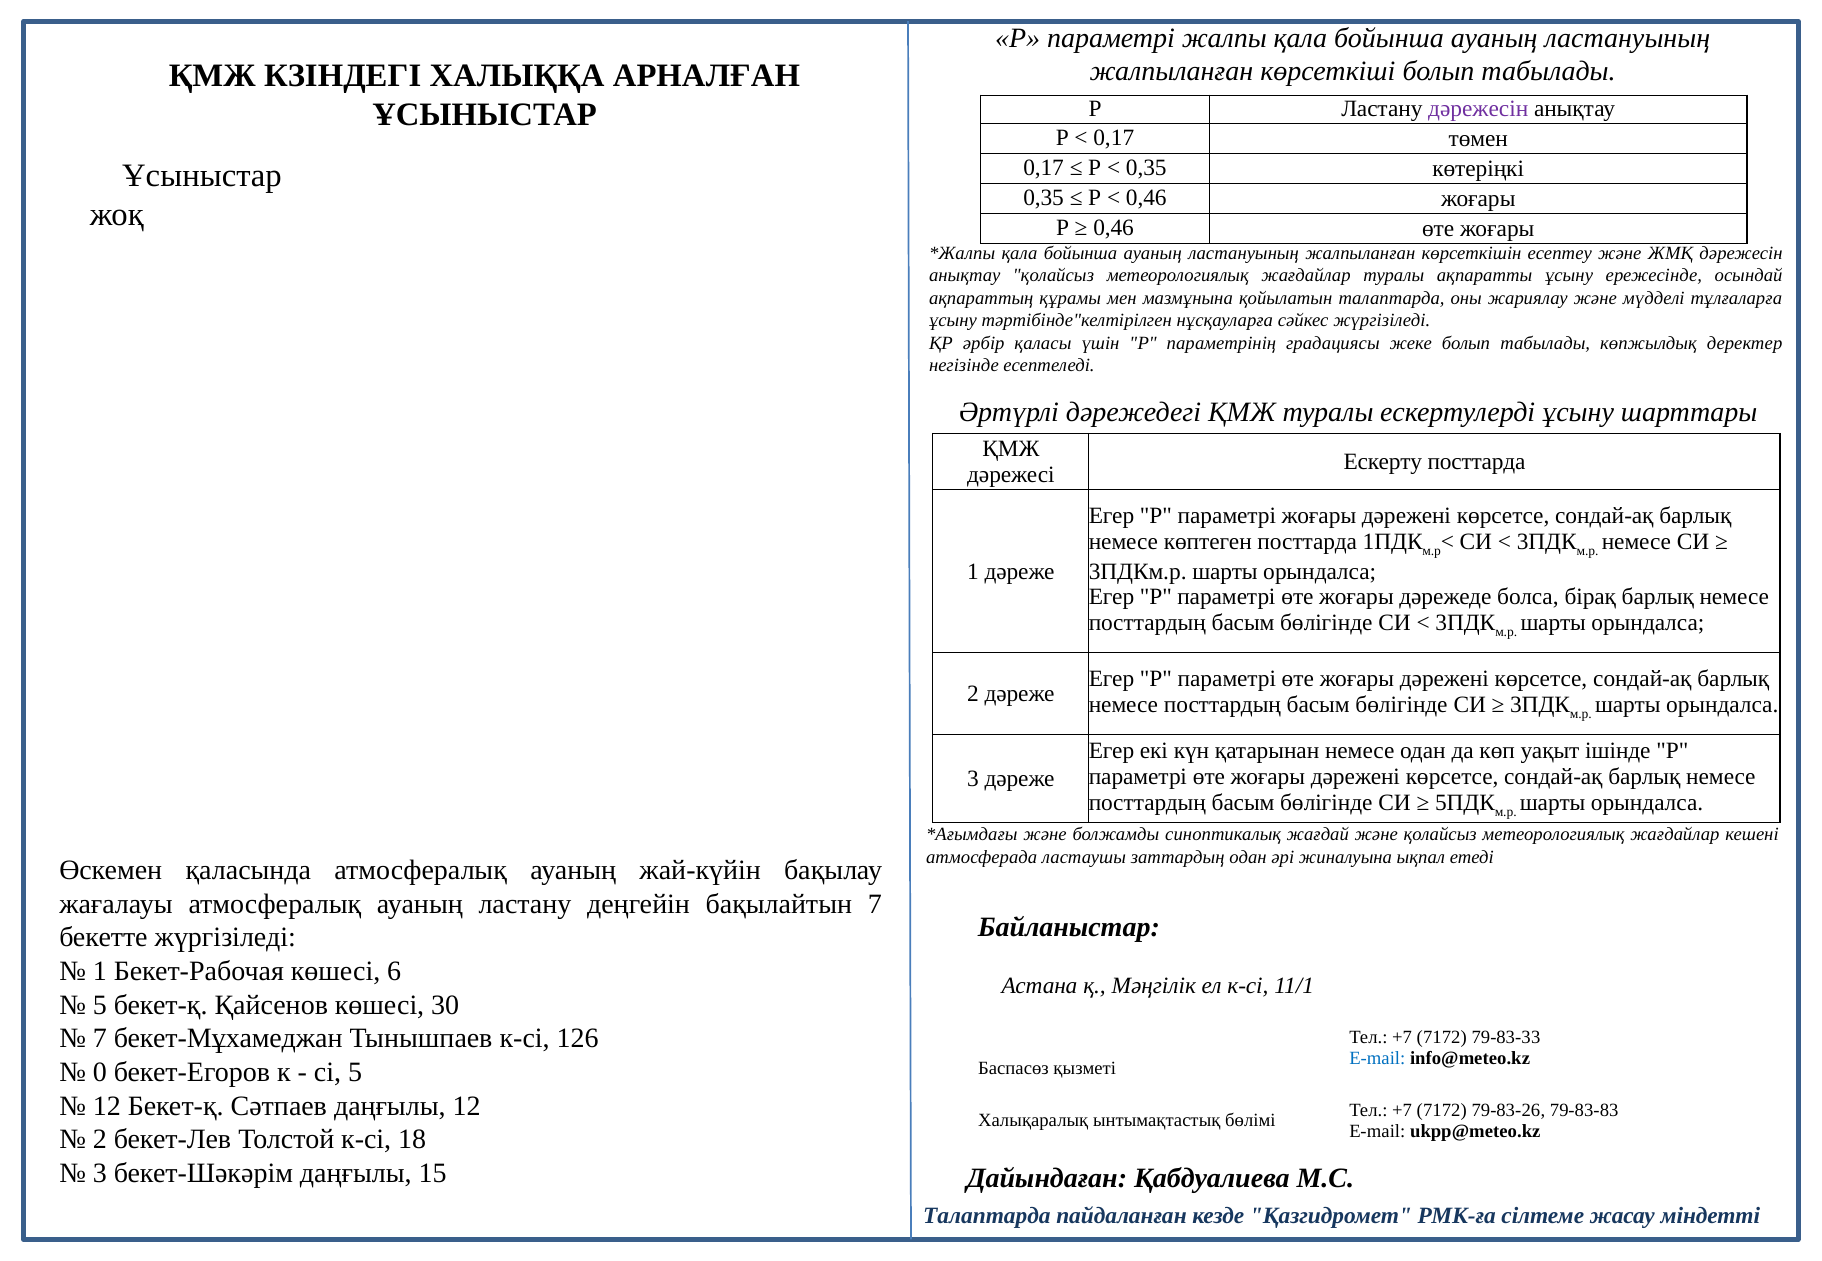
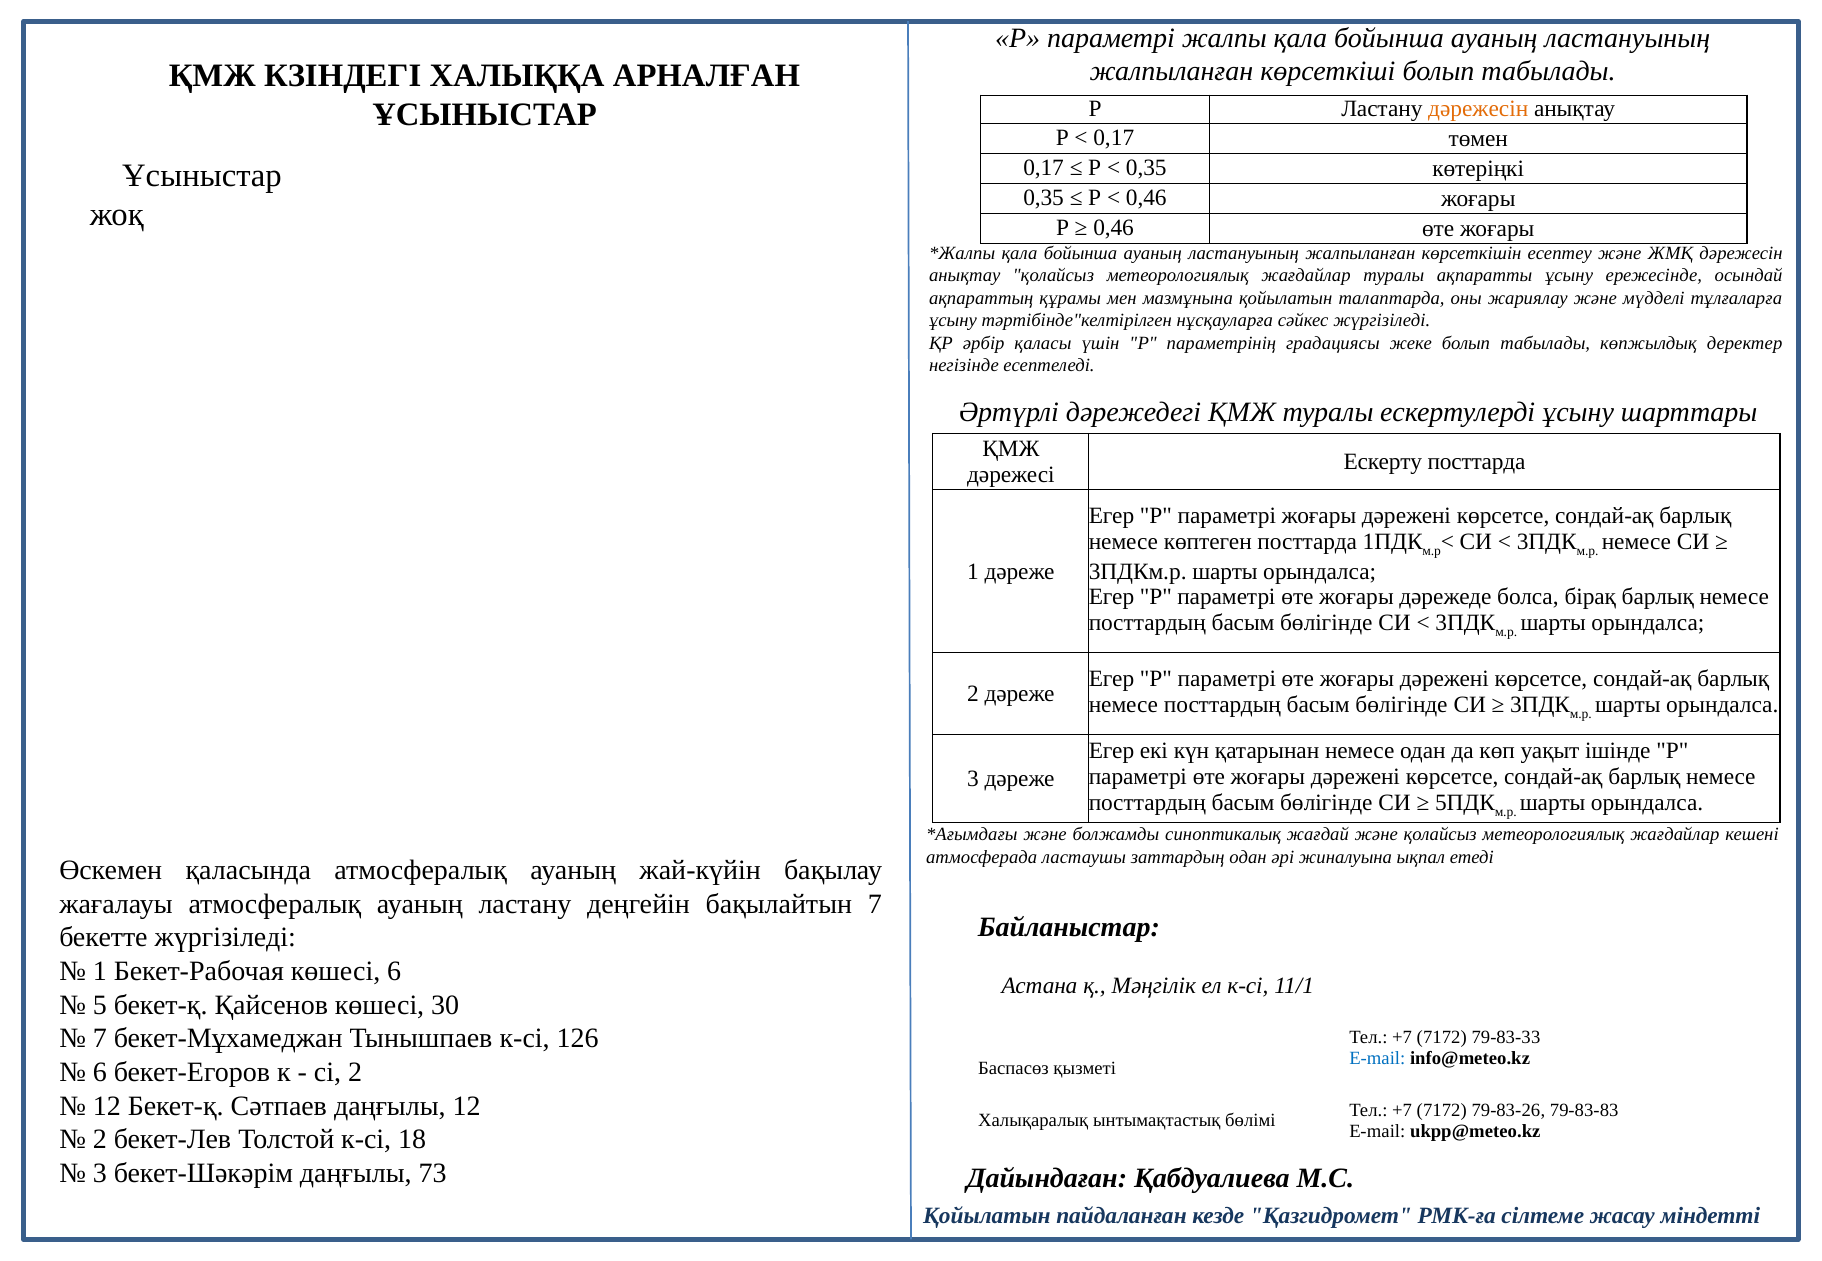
дәрежесін colour: purple -> orange (1478, 109)
0: 0 -> 6 (100, 1073)
сі 5: 5 -> 2 (355, 1073)
15: 15 -> 73 (433, 1173)
Талаптарда: Талаптарда -> Қойылатын (987, 1216)
